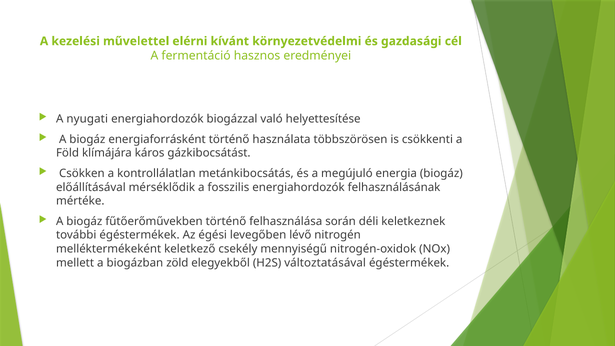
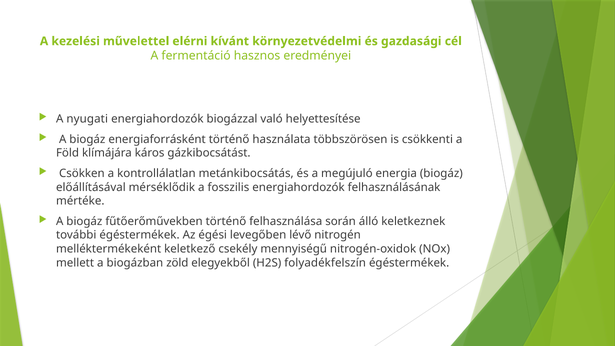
déli: déli -> álló (369, 221)
változtatásával: változtatásával -> folyadékfelszín (325, 263)
